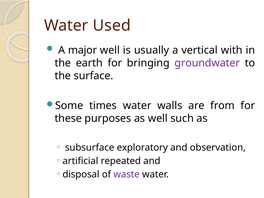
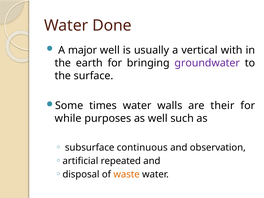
Used: Used -> Done (112, 26)
from: from -> their (222, 106)
these: these -> while (68, 118)
exploratory: exploratory -> continuous (142, 147)
waste colour: purple -> orange (127, 174)
